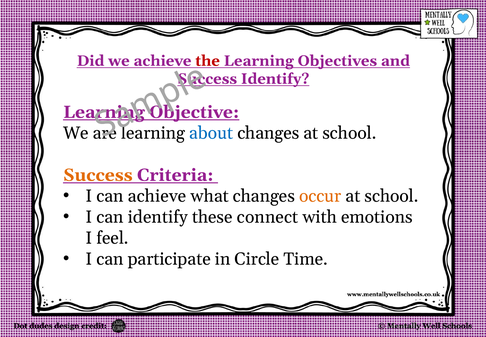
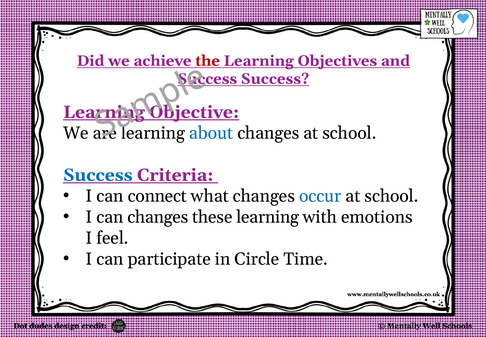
Identify: Identify -> Success (275, 79)
Success colour: orange -> blue (98, 175)
can achieve: achieve -> connect (157, 196)
occur colour: orange -> blue (320, 196)
can identify: identify -> changes (158, 217)
these connect: connect -> learning (268, 217)
